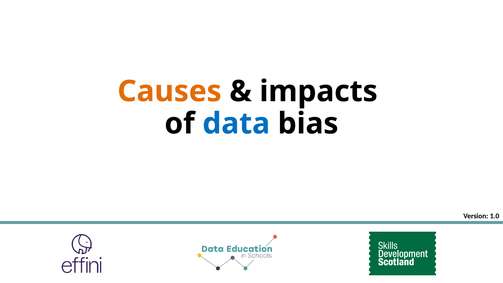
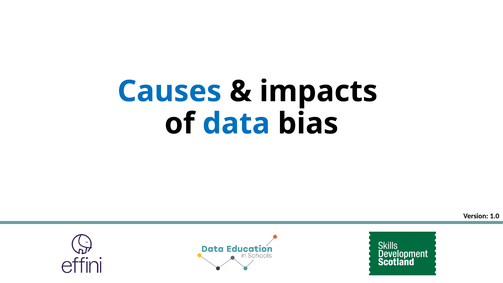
Causes colour: orange -> blue (170, 91)
